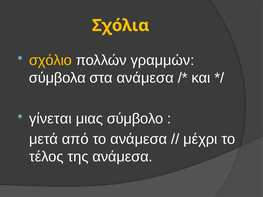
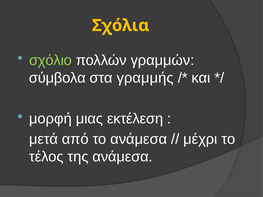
σχόλιο colour: yellow -> light green (50, 60)
στα ανάμεσα: ανάμεσα -> γραμμής (145, 78)
γίνεται: γίνεται -> μορφή (50, 119)
σύμβολο: σύμβολο -> εκτέλεση (135, 119)
